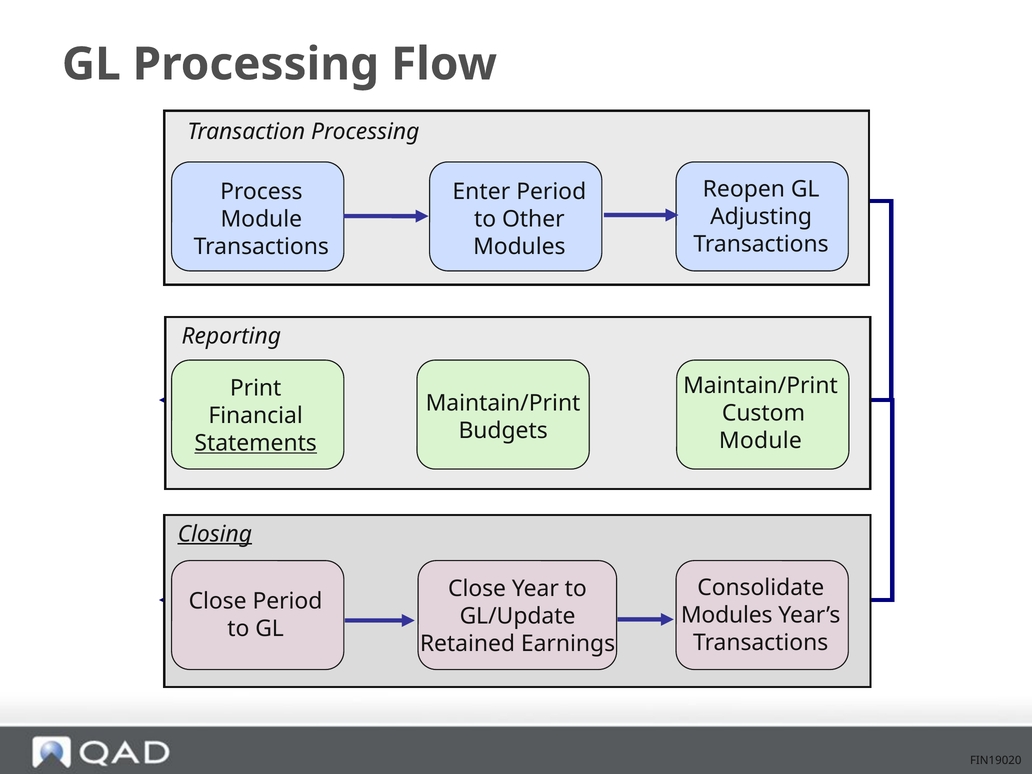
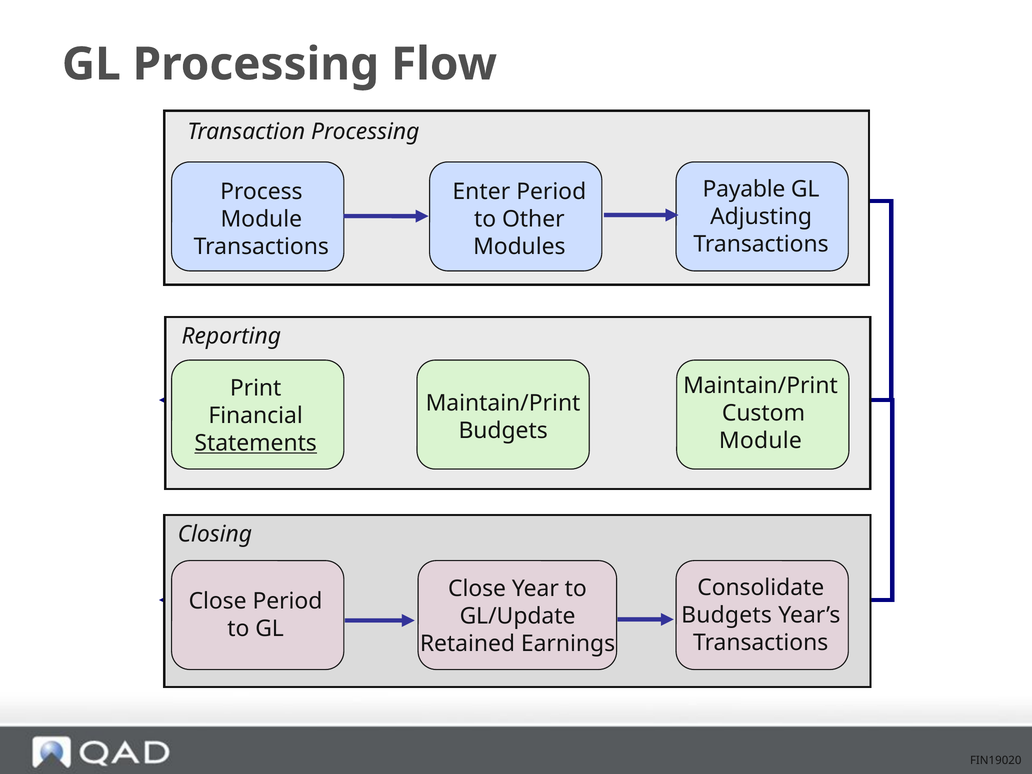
Reopen: Reopen -> Payable (744, 189)
Closing underline: present -> none (215, 534)
Modules: Modules -> Budgets (727, 615)
